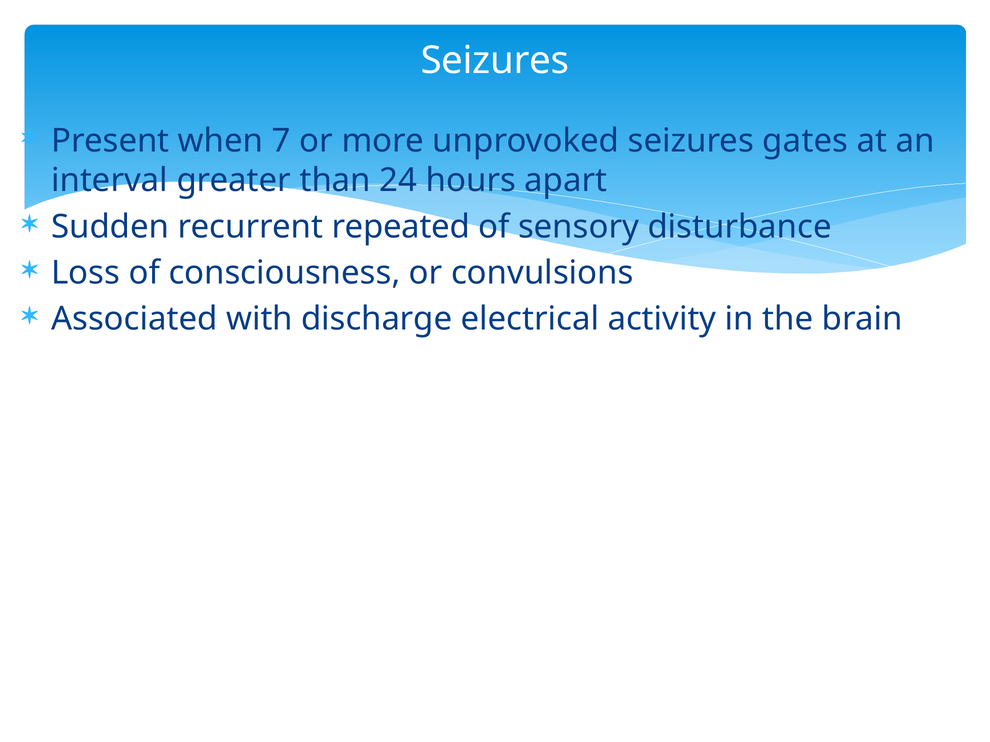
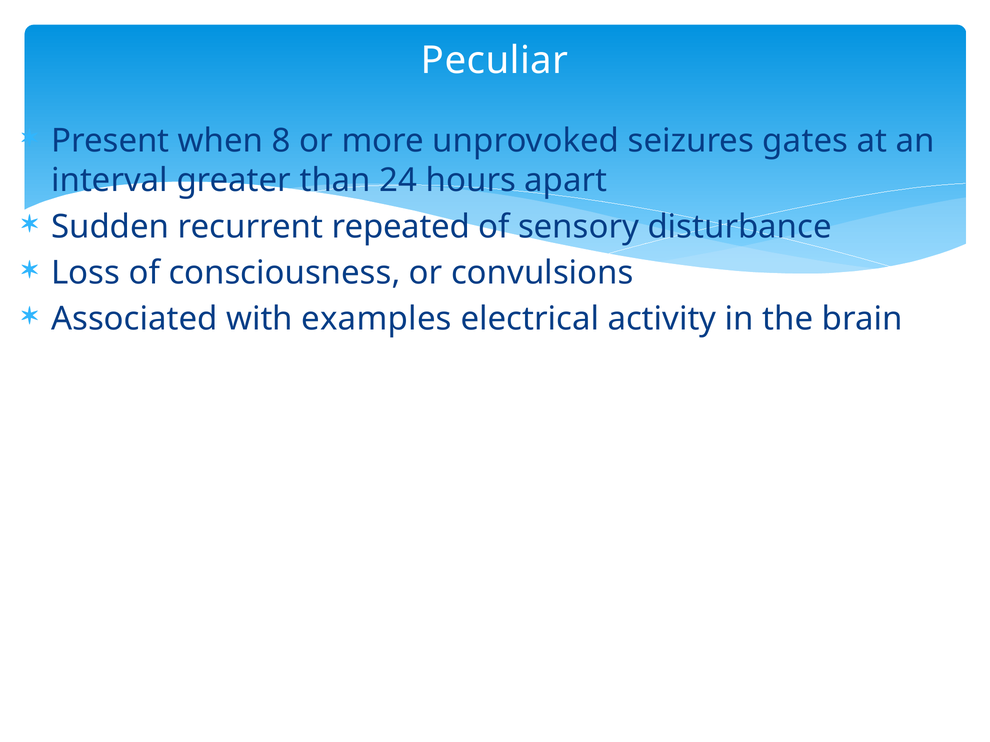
Seizures: Seizures -> Peculiar (495, 60)
7: 7 -> 8 (281, 141)
discharge: discharge -> examples (377, 319)
